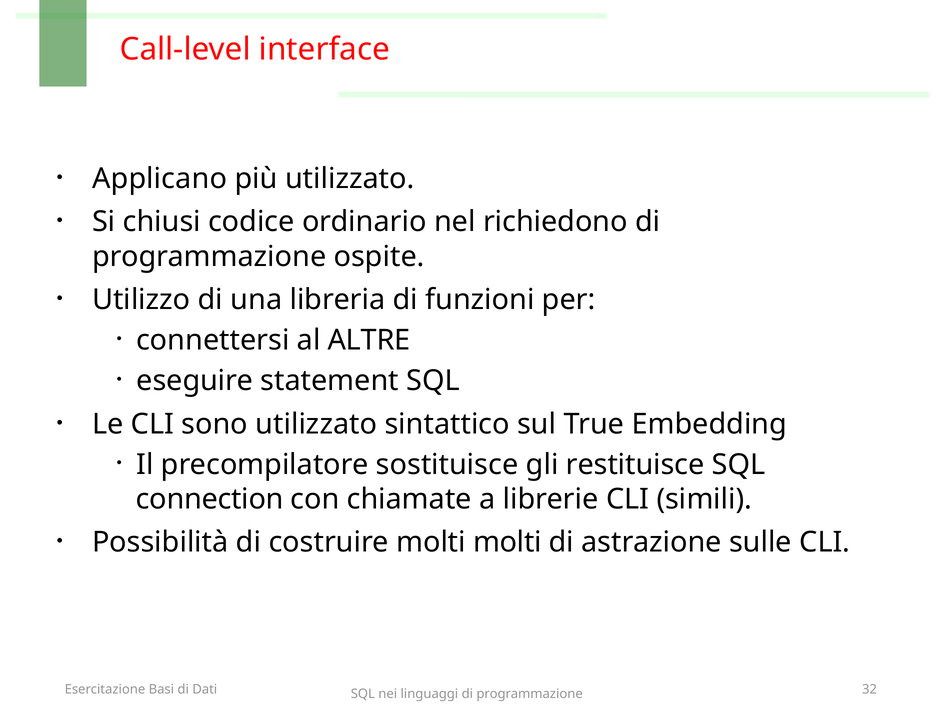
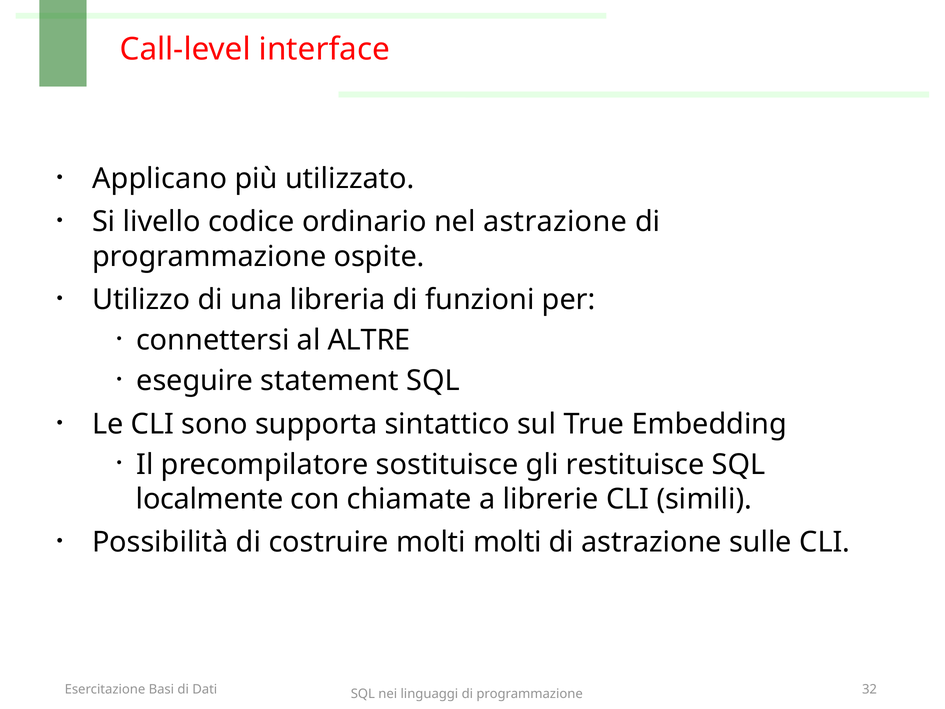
chiusi: chiusi -> livello (162, 222)
nel richiedono: richiedono -> astrazione (555, 222)
sono utilizzato: utilizzato -> supporta (316, 424)
connection: connection -> localmente (210, 499)
